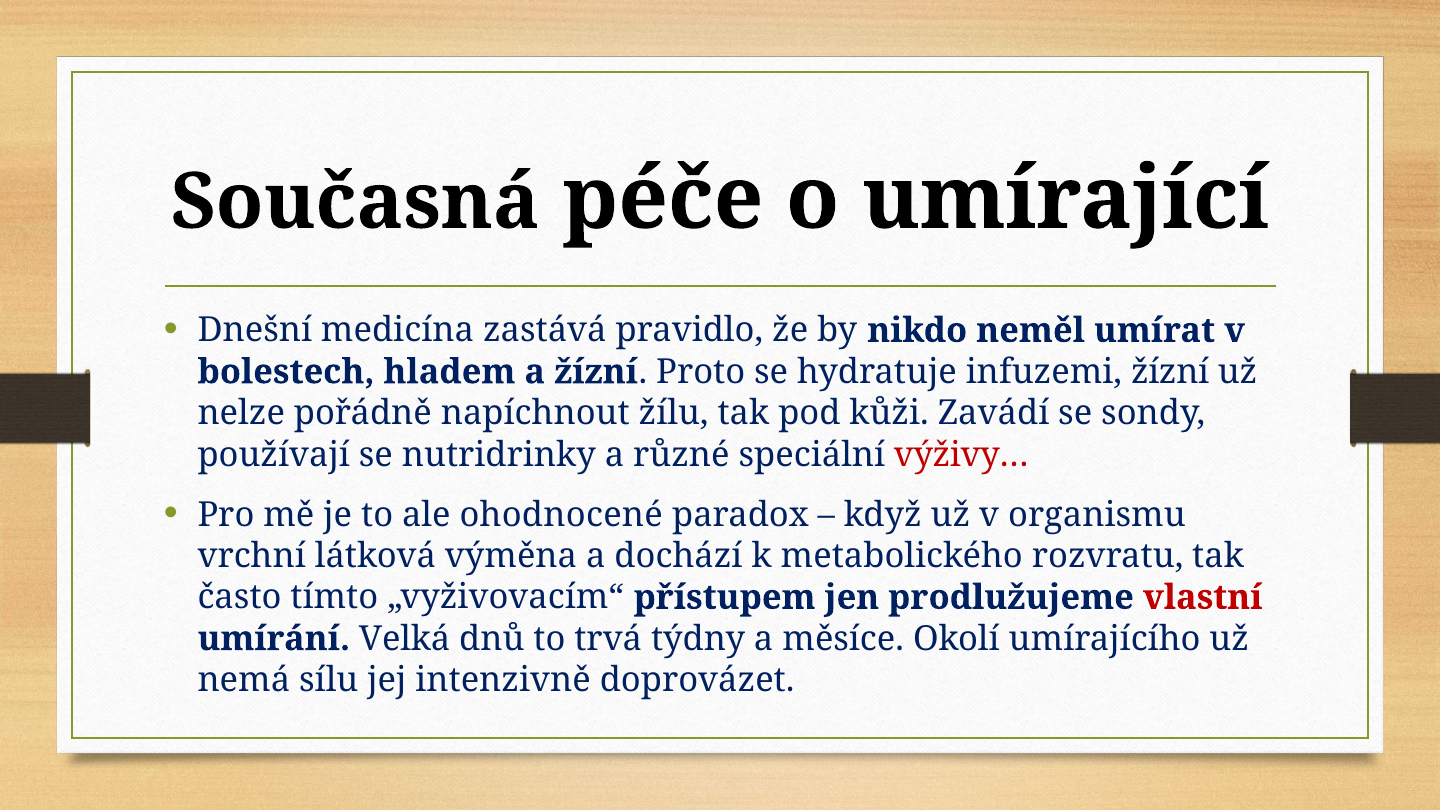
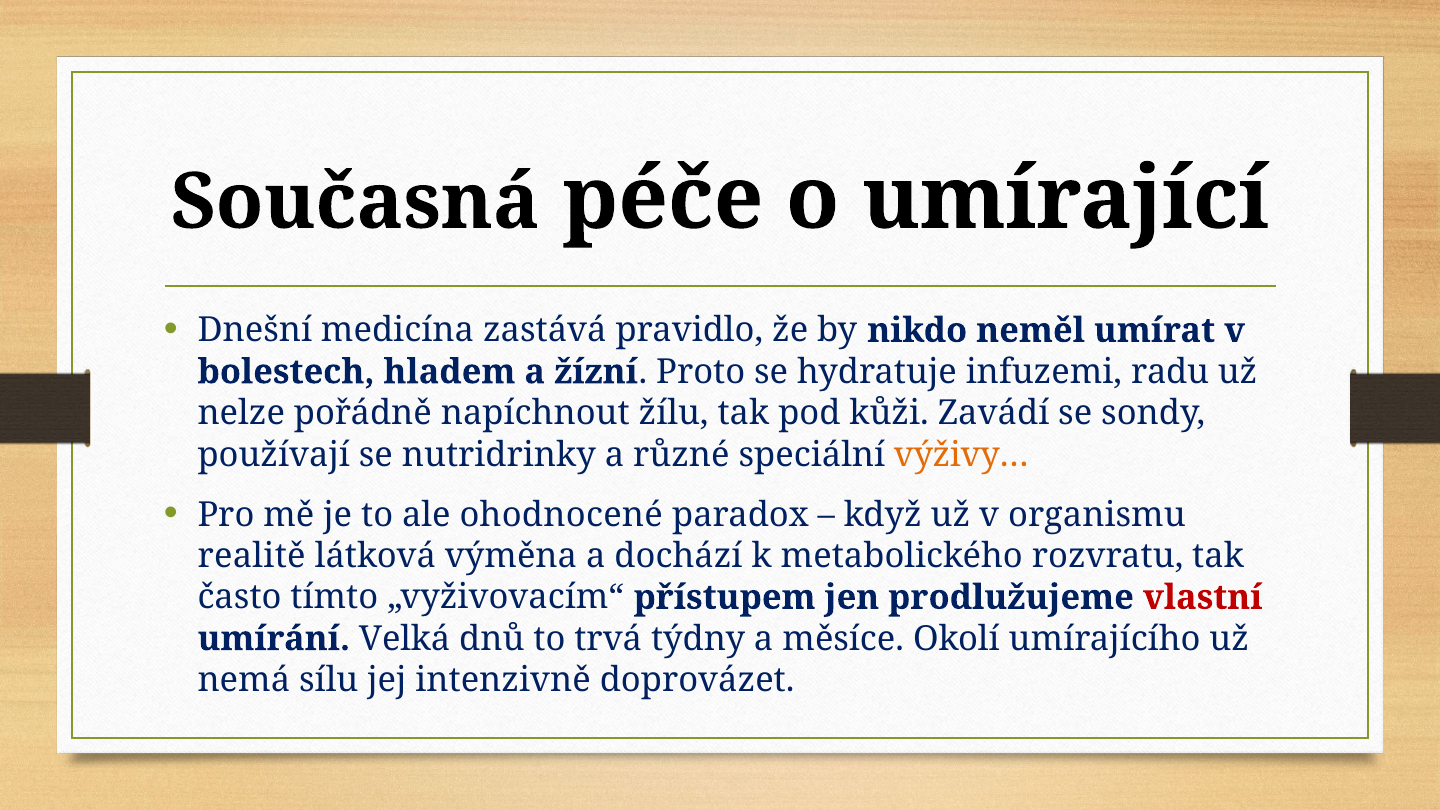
infuzemi žízní: žízní -> radu (1170, 372)
výživy… colour: red -> orange (961, 455)
vrchní: vrchní -> realitě (252, 556)
